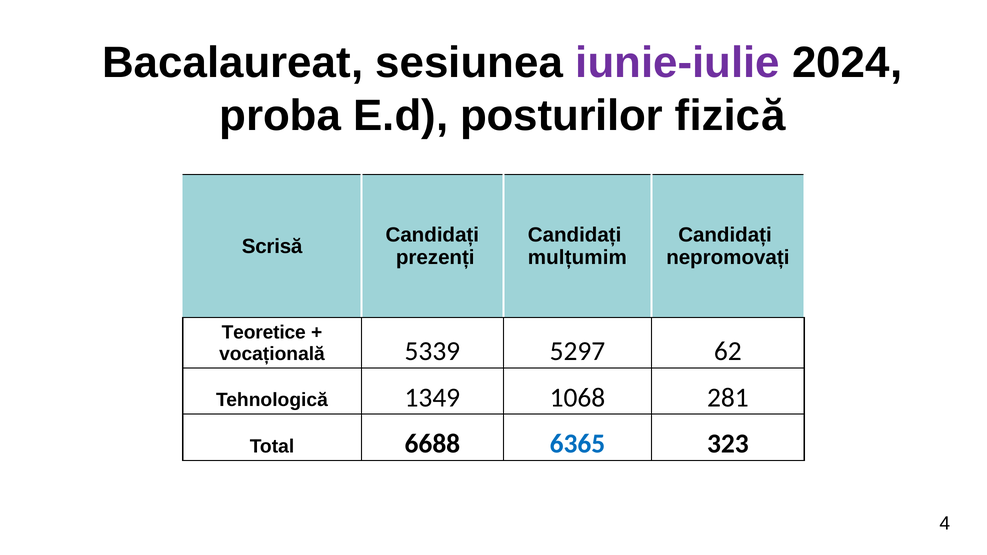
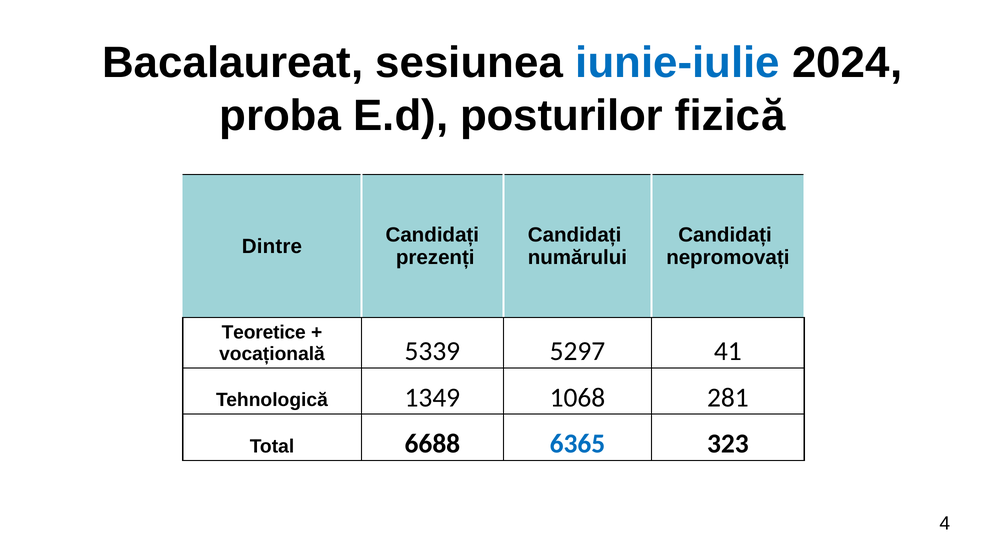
iunie-iulie colour: purple -> blue (678, 63)
Scrisă: Scrisă -> Dintre (272, 246)
mulțumim: mulțumim -> numărului (577, 258)
62: 62 -> 41 (728, 352)
